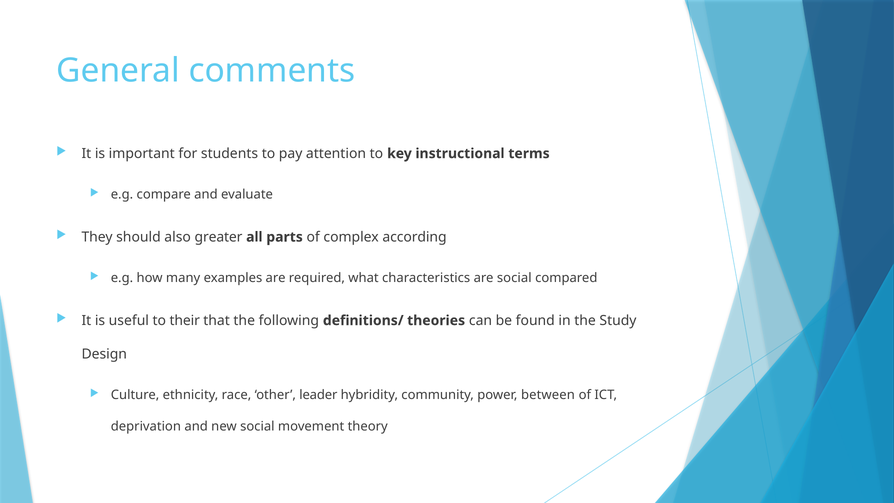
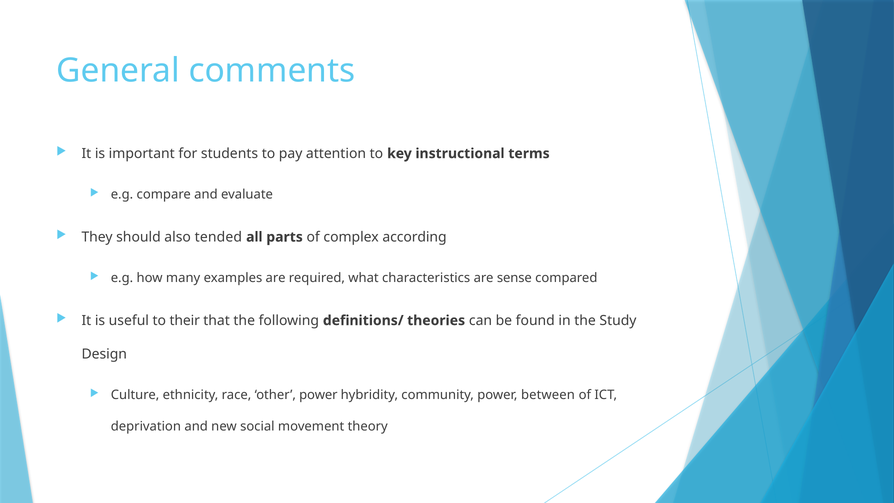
greater: greater -> tended (218, 237)
are social: social -> sense (514, 278)
other leader: leader -> power (318, 395)
